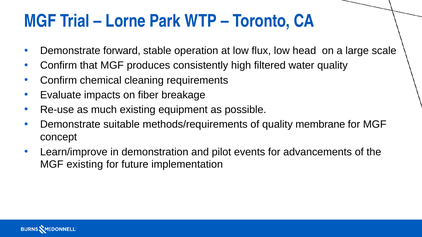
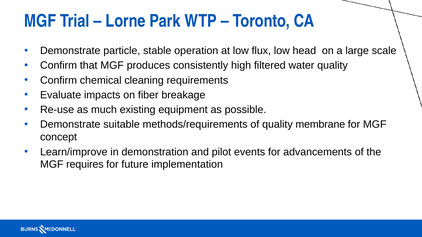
forward: forward -> particle (122, 51)
MGF existing: existing -> requires (85, 165)
